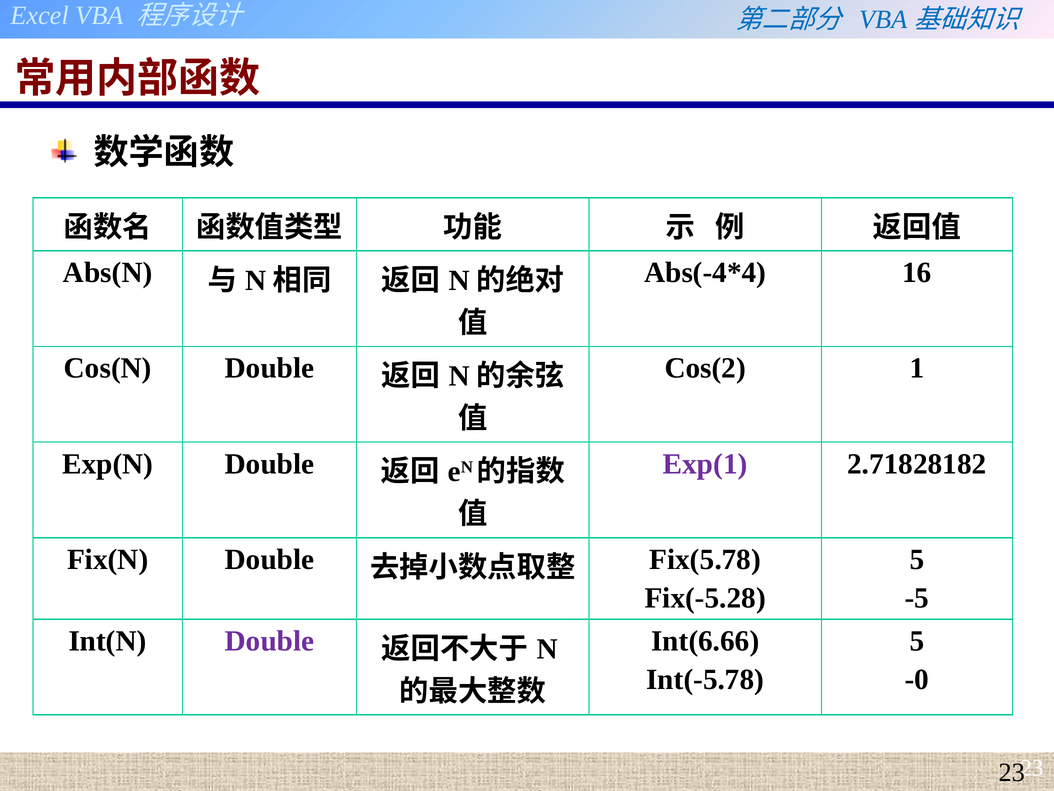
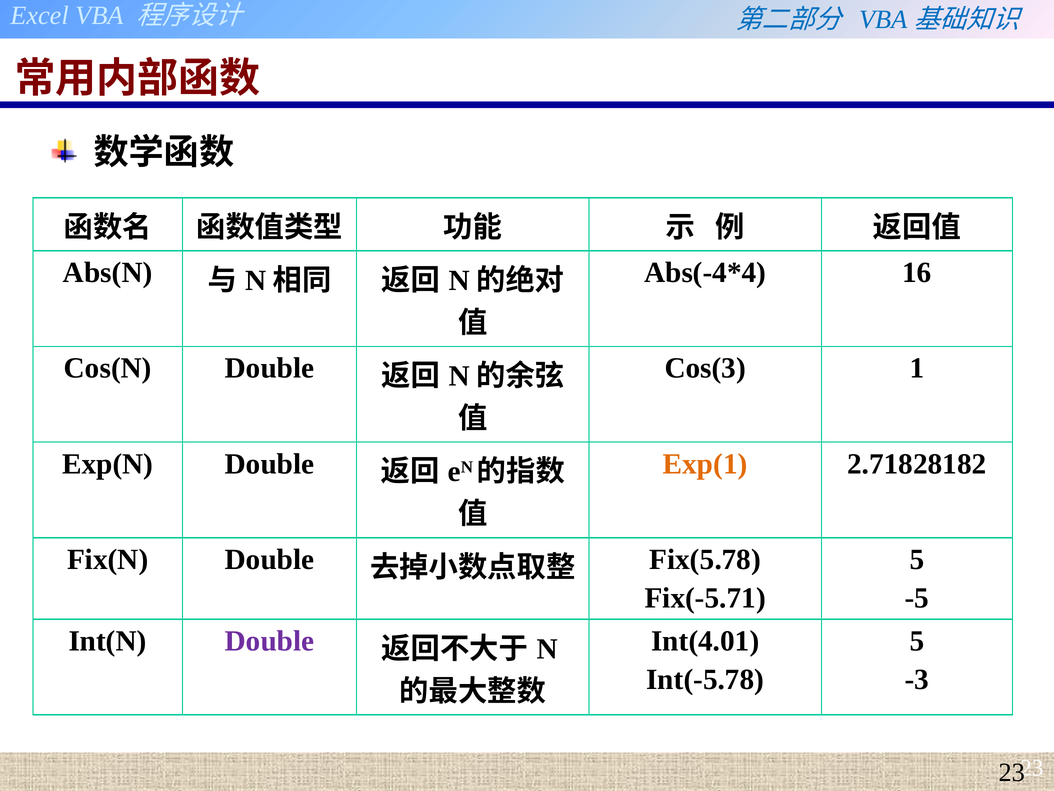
Cos(2: Cos(2 -> Cos(3 (705, 368)
Exp(1 colour: purple -> orange (705, 464)
Fix(-5.28: Fix(-5.28 -> Fix(-5.71 (705, 598)
Int(6.66: Int(6.66 -> Int(4.01 (705, 641)
-0: -0 -> -3 (917, 679)
